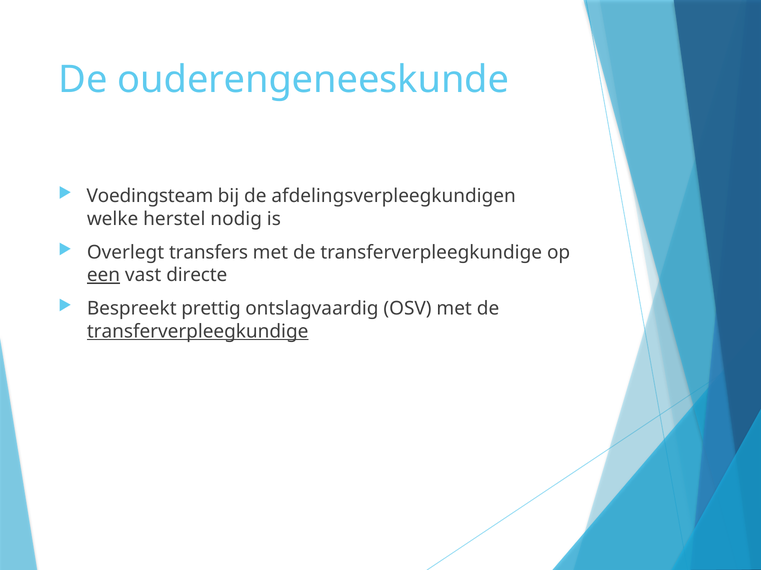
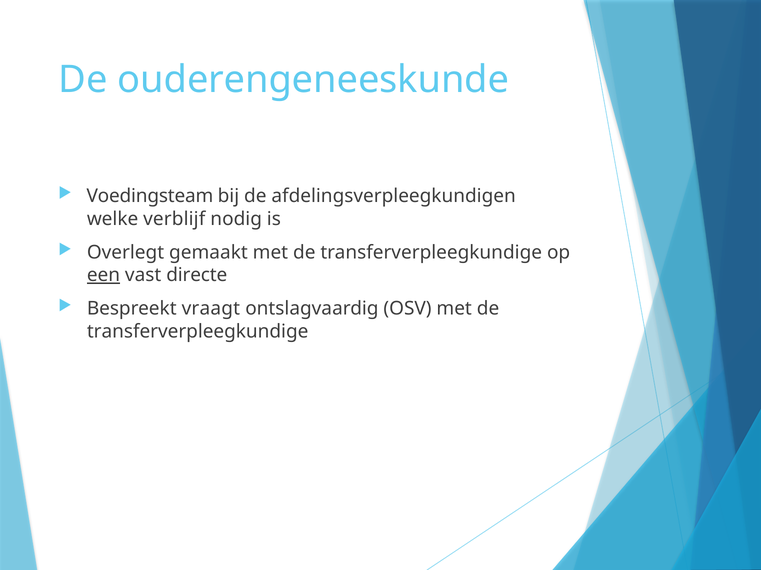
herstel: herstel -> verblijf (174, 219)
transfers: transfers -> gemaakt (208, 253)
prettig: prettig -> vraagt (211, 309)
transferverpleegkundige underline: present -> none (198, 332)
